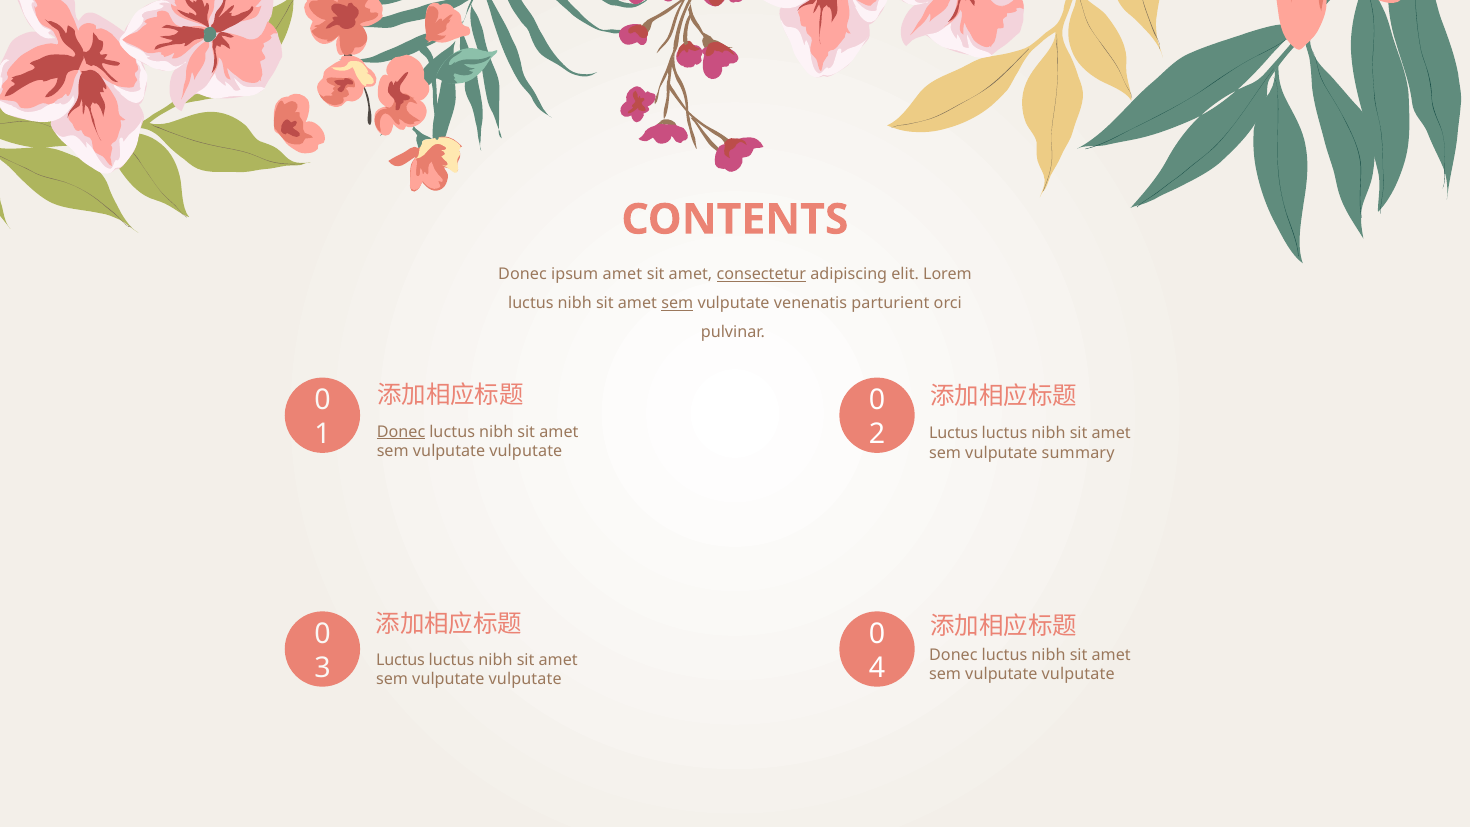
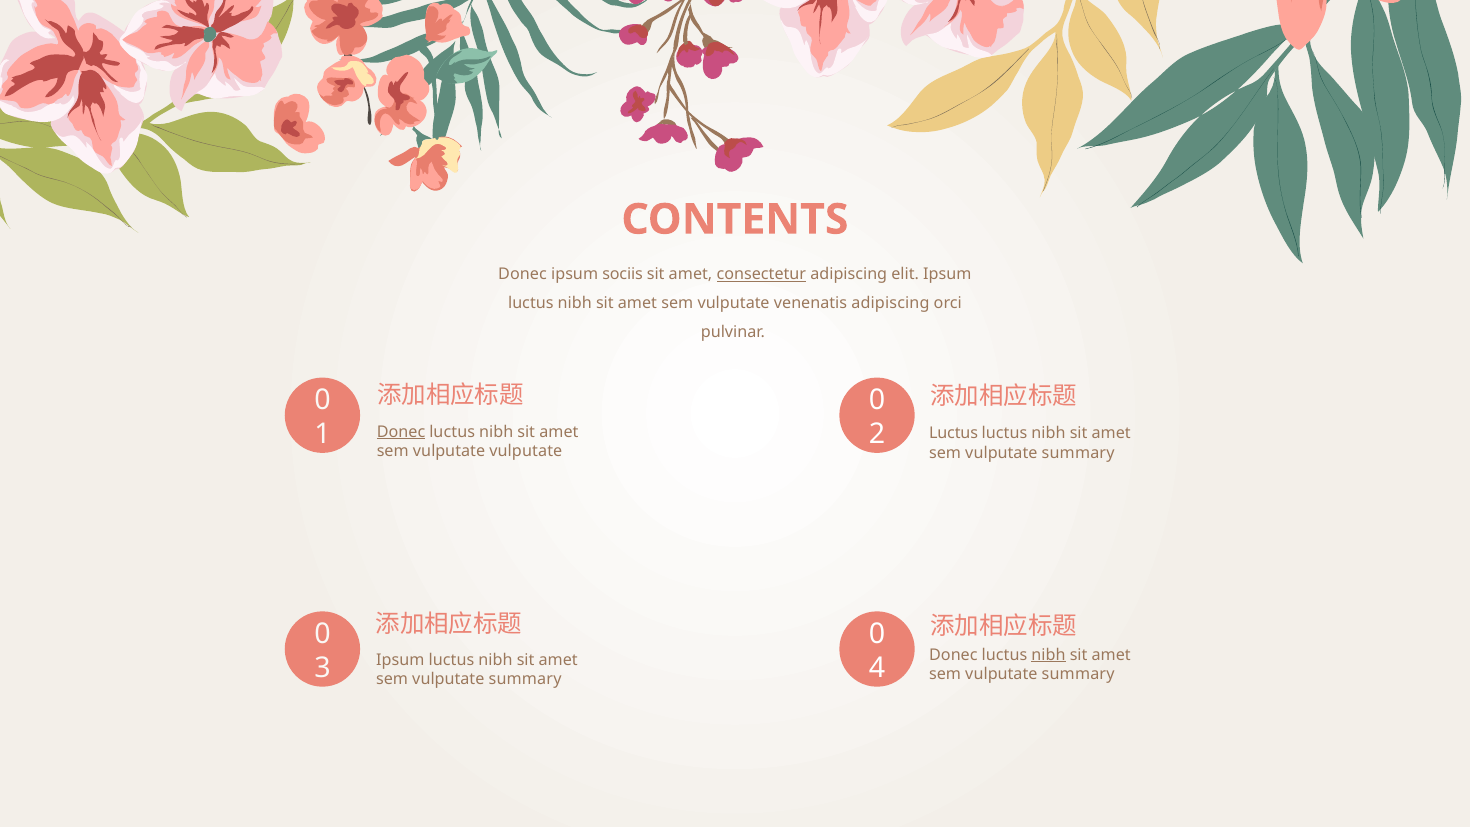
ipsum amet: amet -> sociis (623, 274)
elit Lorem: Lorem -> Ipsum (947, 274)
sem underline: present -> none (677, 303)
venenatis parturient: parturient -> adipiscing (890, 303)
nibh underline: none -> present (1048, 655)
Luctus: Luctus -> Ipsum (400, 660)
vulputate: vulputate -> summary (1078, 674)
vulputate: vulputate -> summary (525, 679)
